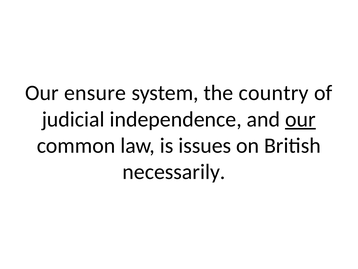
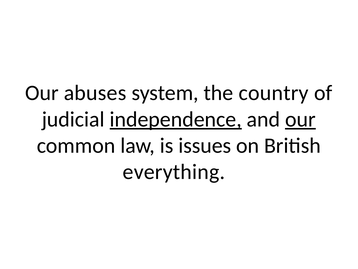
ensure: ensure -> abuses (95, 93)
independence underline: none -> present (176, 119)
necessarily: necessarily -> everything (174, 172)
